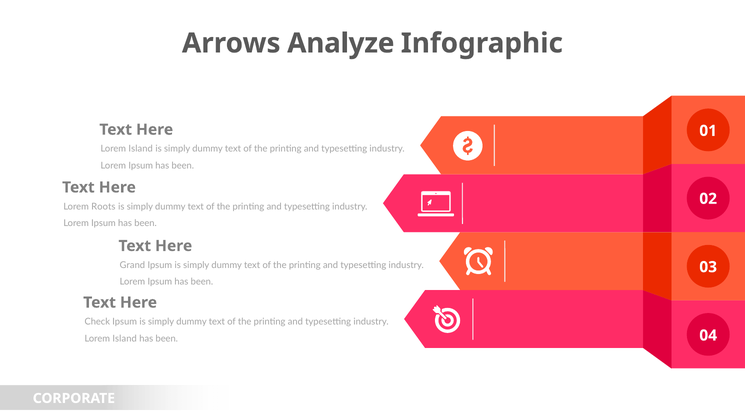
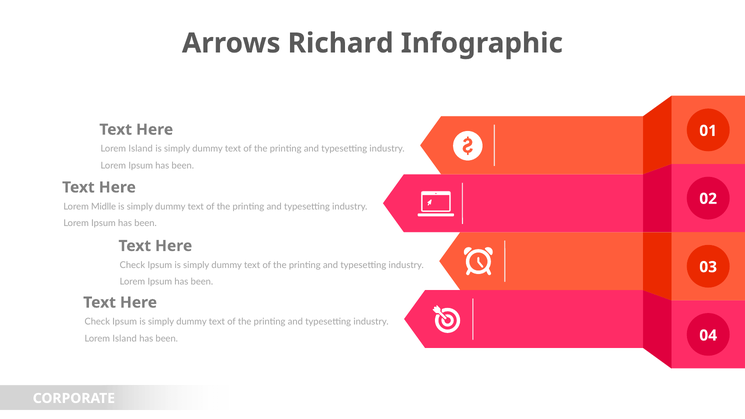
Analyze: Analyze -> Richard (341, 43)
Roots: Roots -> Midlle (103, 207)
Grand: Grand -> Check (132, 265)
